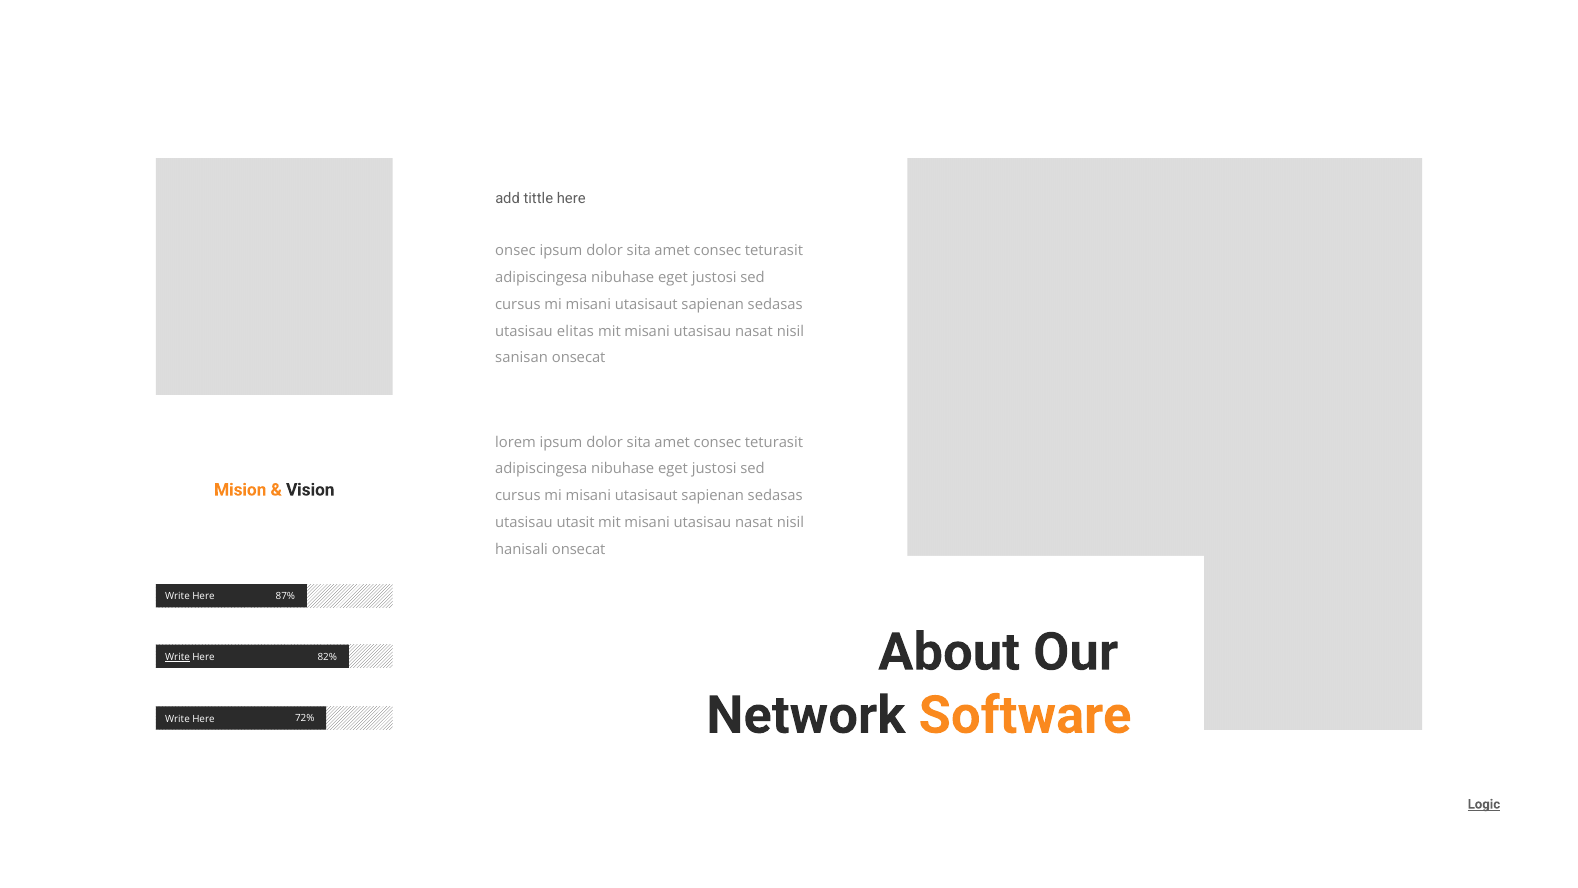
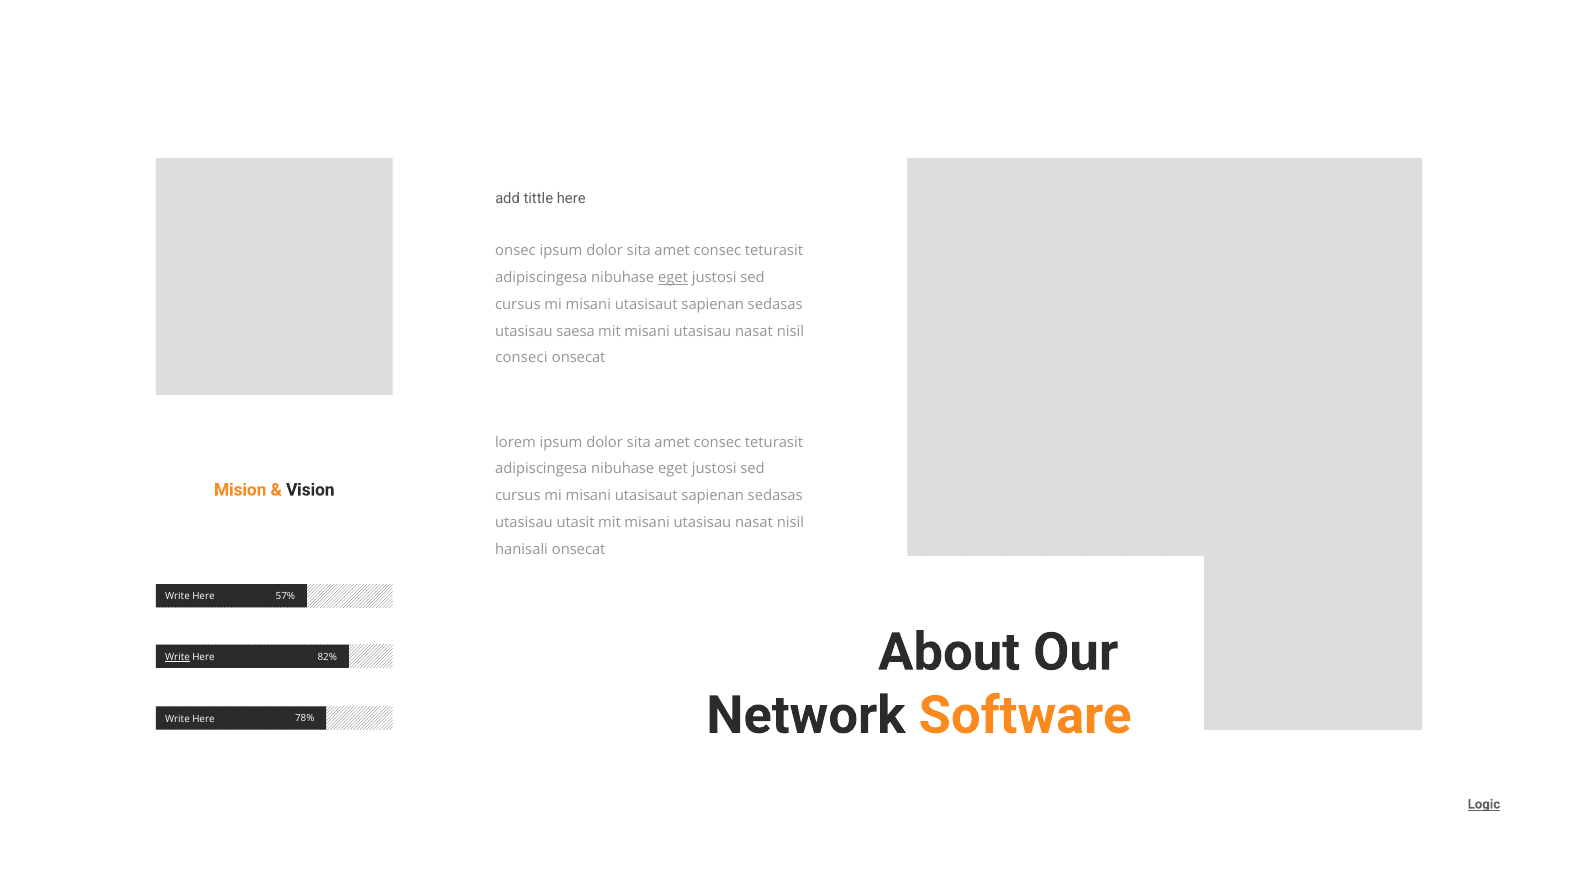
eget underline: none -> present (673, 278)
elitas: elitas -> saesa (576, 331)
sanisan: sanisan -> conseci (522, 358)
87%: 87% -> 57% (285, 596)
72%: 72% -> 78% (305, 718)
